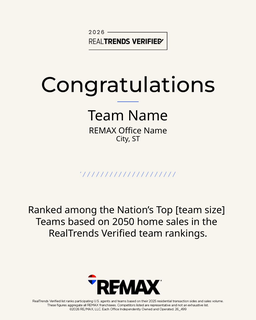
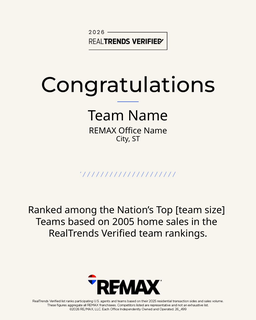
2050: 2050 -> 2005 (123, 222)
